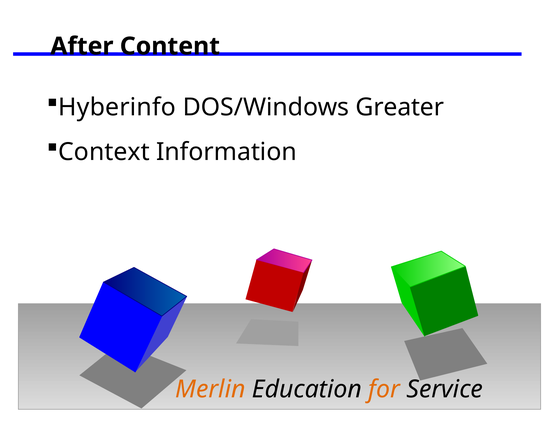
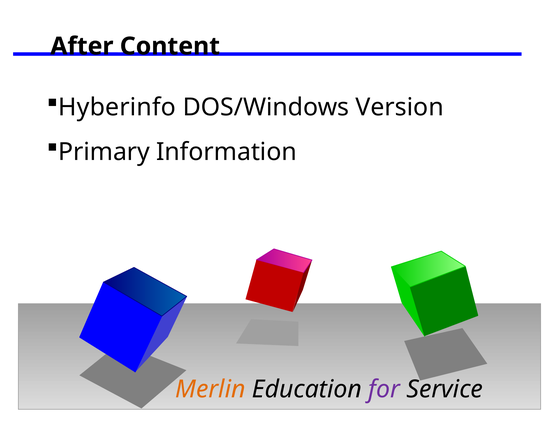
Greater: Greater -> Version (400, 107)
Context: Context -> Primary (104, 152)
for colour: orange -> purple (384, 389)
